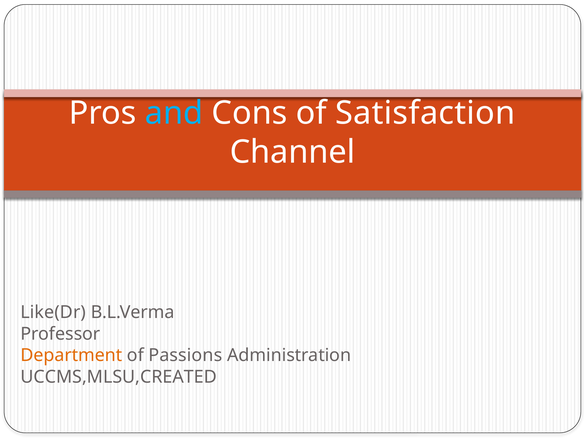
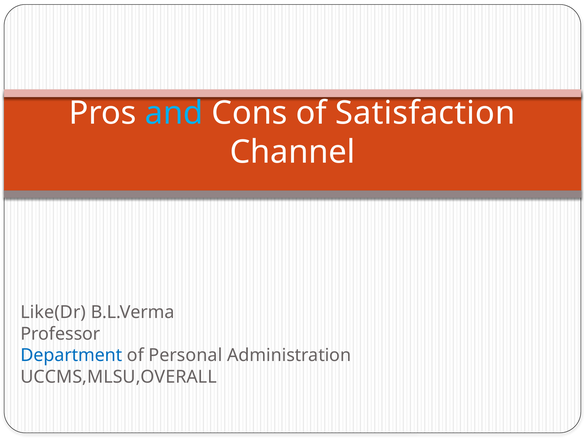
Department colour: orange -> blue (71, 355)
Passions: Passions -> Personal (185, 355)
UCCMS,MLSU,CREATED: UCCMS,MLSU,CREATED -> UCCMS,MLSU,OVERALL (119, 377)
